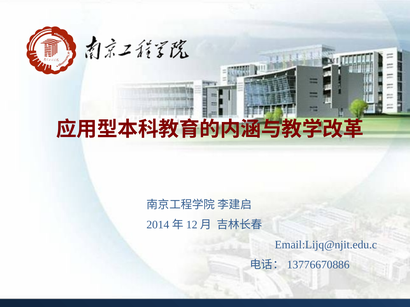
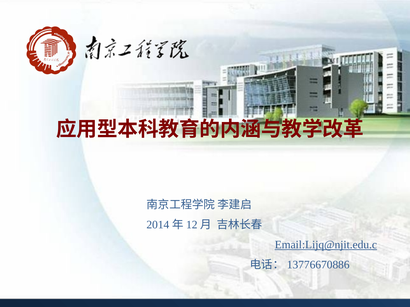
Email:Lijq@njit.edu.c underline: none -> present (326, 245)
